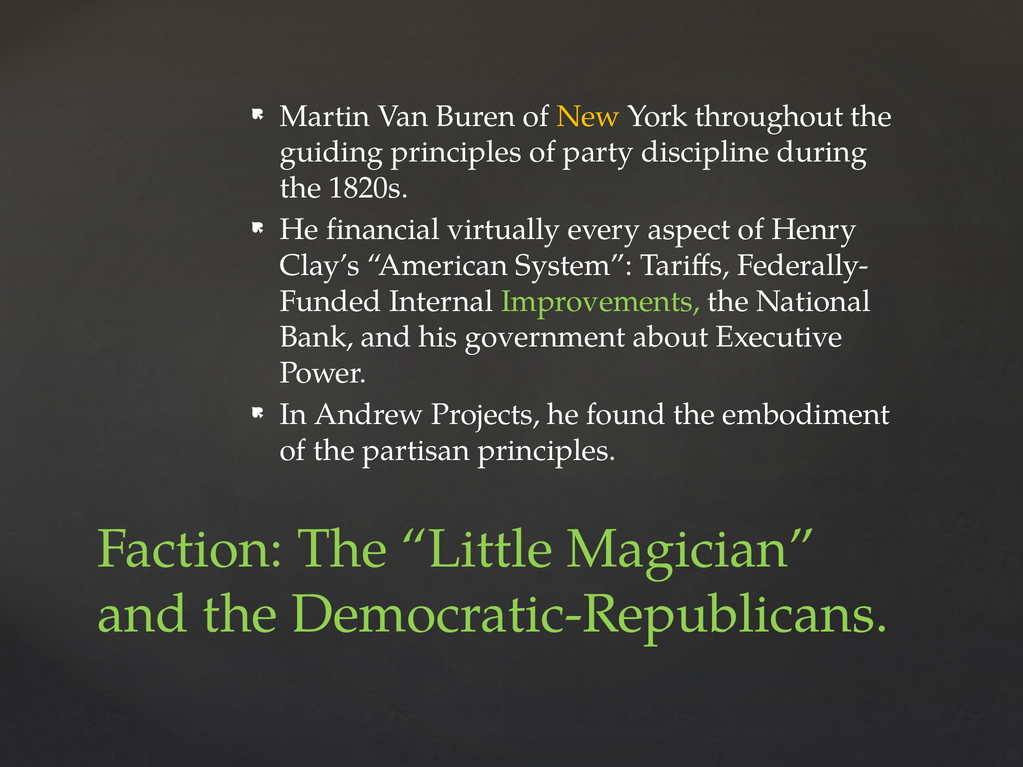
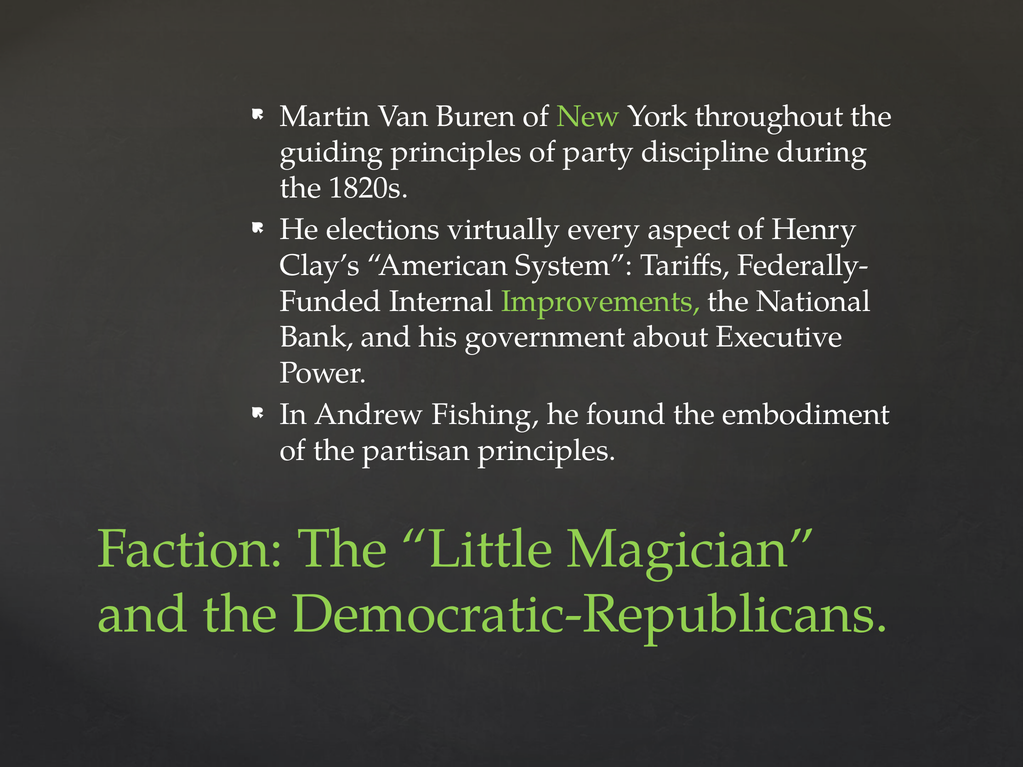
New colour: yellow -> light green (588, 116)
financial: financial -> elections (383, 230)
Projects: Projects -> Fishing (485, 415)
